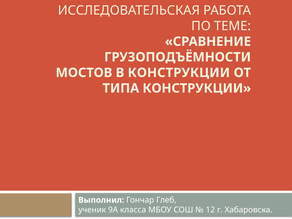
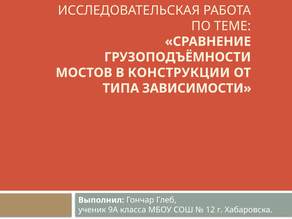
ТИПА КОНСТРУКЦИИ: КОНСТРУКЦИИ -> ЗАВИСИМОСТИ (197, 88)
